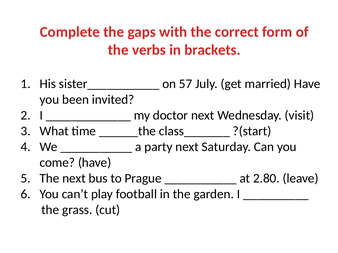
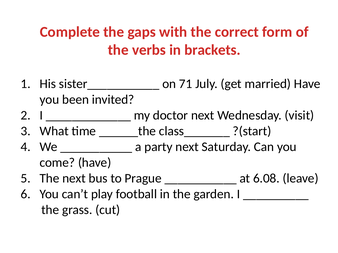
57: 57 -> 71 (186, 84)
2.80: 2.80 -> 6.08 (266, 179)
